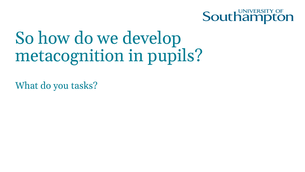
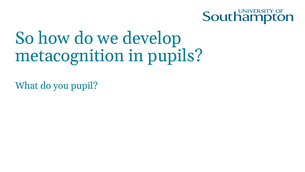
tasks: tasks -> pupil (84, 86)
